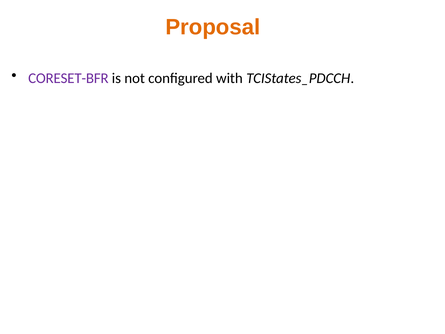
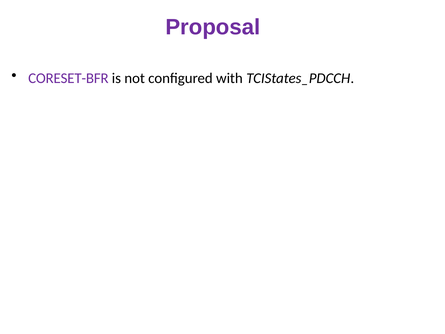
Proposal colour: orange -> purple (213, 27)
